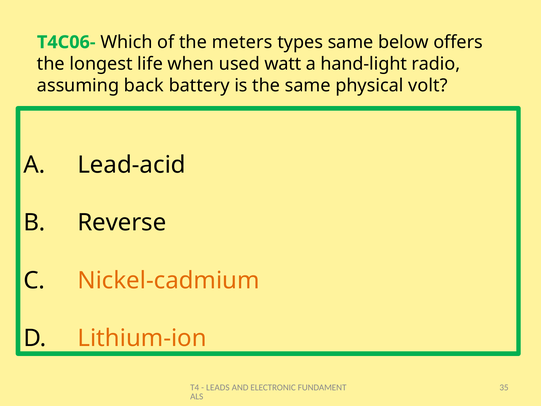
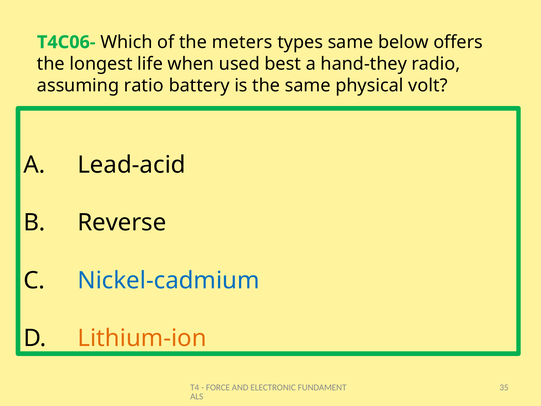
watt: watt -> best (283, 64)
hand-light: hand-light -> hand-they (364, 64)
back: back -> ratio (144, 85)
Nickel-cadmium colour: orange -> blue (169, 280)
LEADS: LEADS -> FORCE (218, 387)
